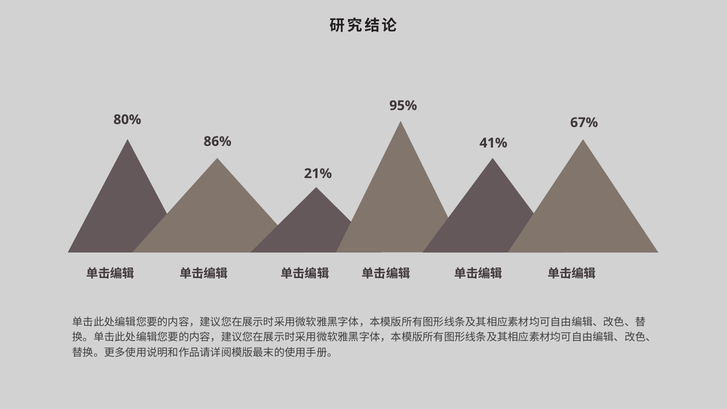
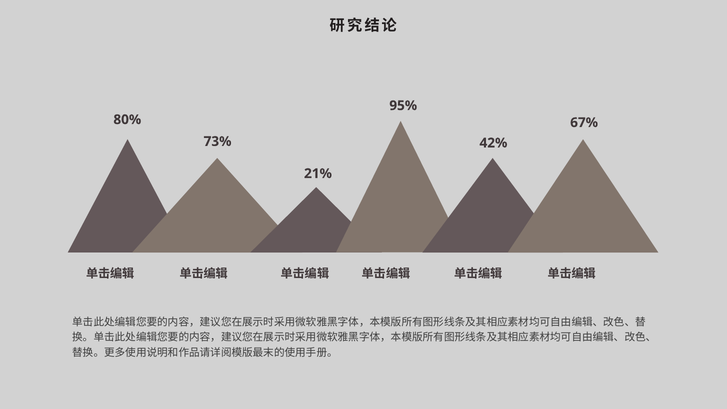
86%: 86% -> 73% (218, 141)
41%: 41% -> 42% (493, 143)
